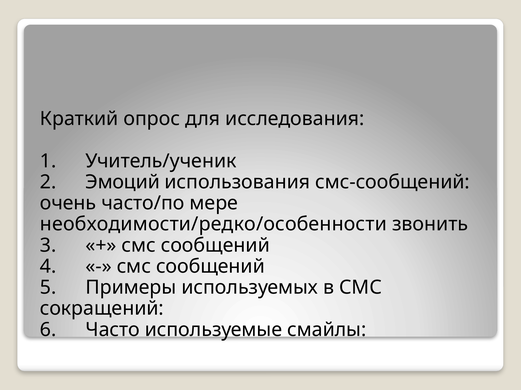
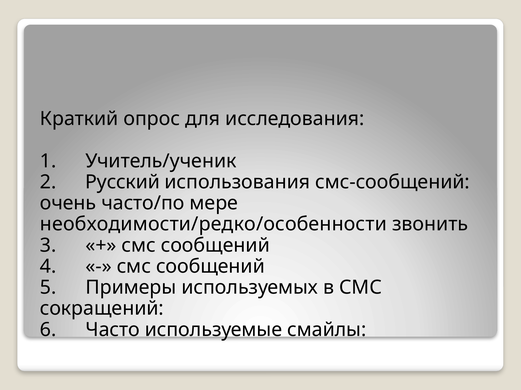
Эмоций: Эмоций -> Русский (123, 182)
